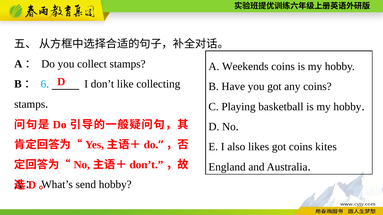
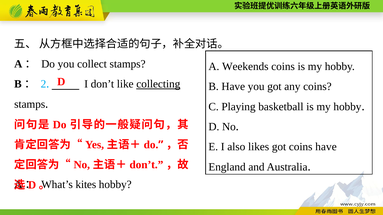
6: 6 -> 2 (43, 84)
collecting underline: none -> present (158, 84)
coins kites: kites -> have (326, 147)
send: send -> kites (86, 185)
